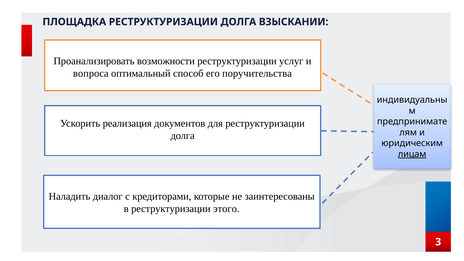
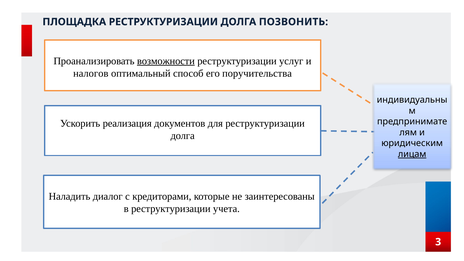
ВЗЫСКАНИИ: ВЗЫСКАНИИ -> ПОЗВОНИТЬ (293, 22)
возможности underline: none -> present (166, 61)
вопроса: вопроса -> налогов (91, 73)
этого: этого -> учета (226, 209)
